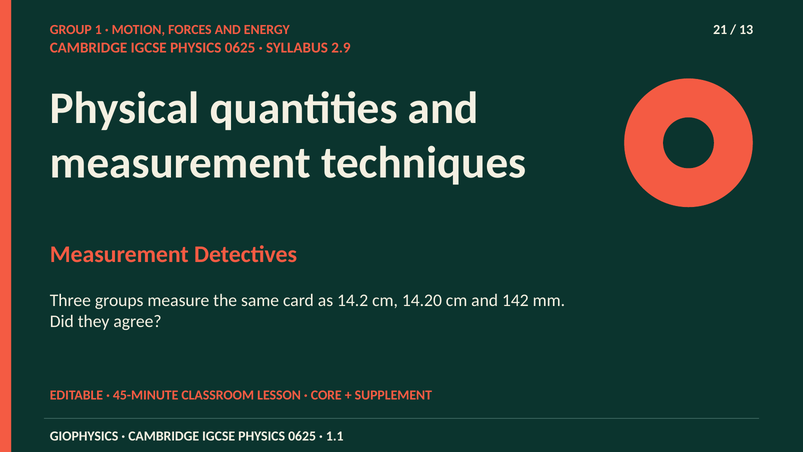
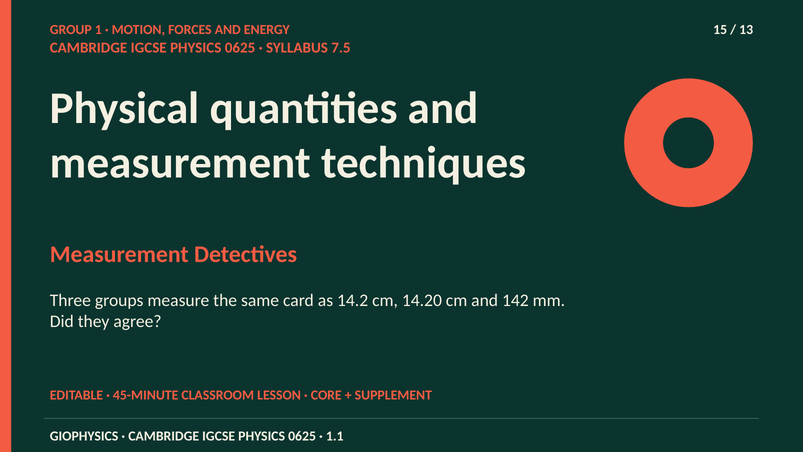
21: 21 -> 15 (720, 30)
2.9: 2.9 -> 7.5 (341, 48)
